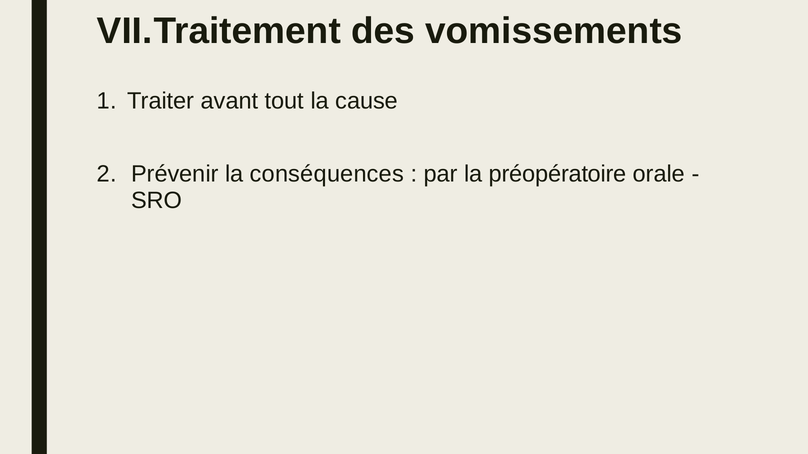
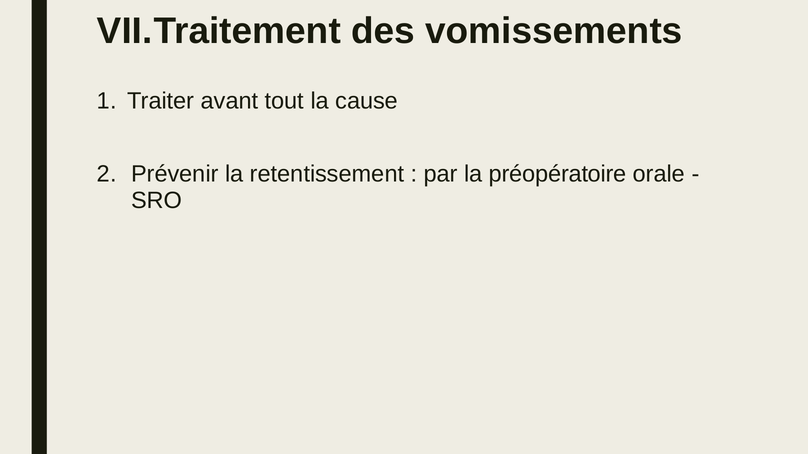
conséquences: conséquences -> retentissement (327, 174)
